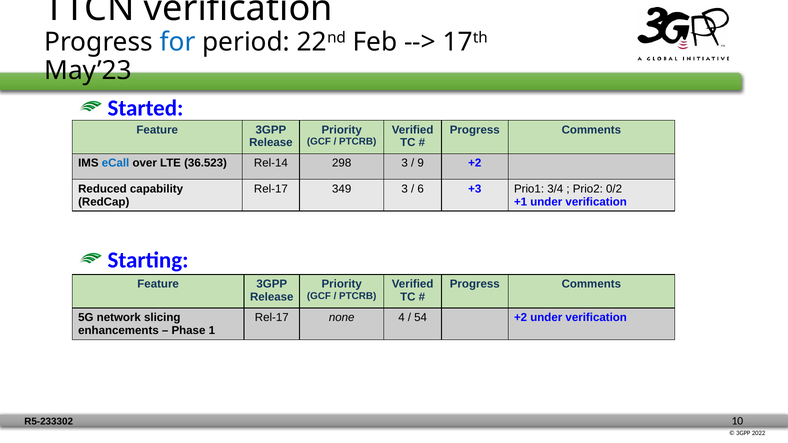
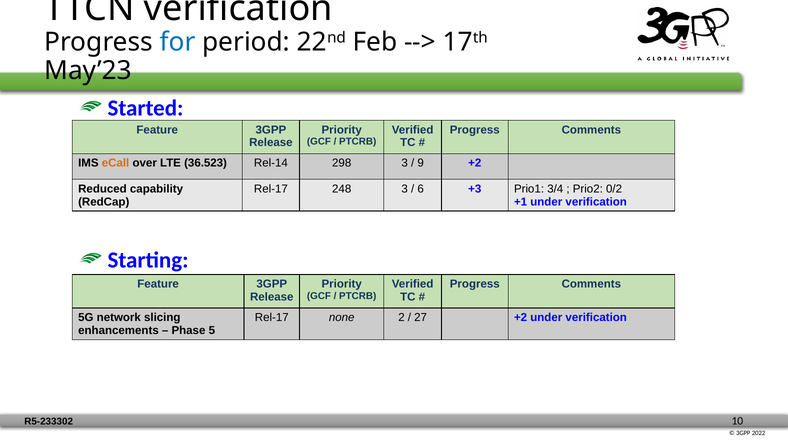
eCall colour: blue -> orange (116, 163)
349: 349 -> 248 (342, 189)
4: 4 -> 2 (401, 318)
54: 54 -> 27 (421, 318)
1: 1 -> 5 (212, 331)
